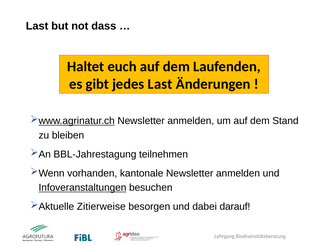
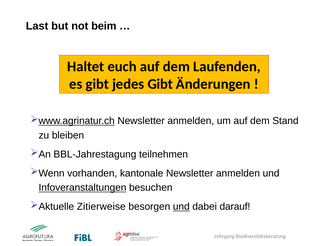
dass: dass -> beim (104, 26)
jedes Last: Last -> Gibt (160, 84)
und underline: none -> present (181, 207)
